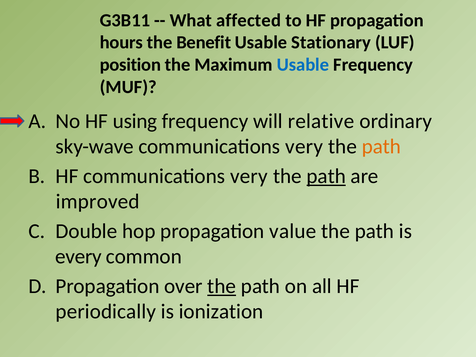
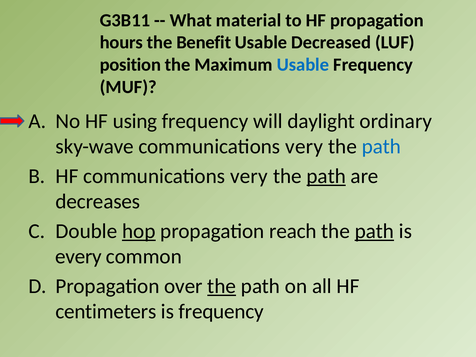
affected: affected -> material (249, 20)
Stationary: Stationary -> Decreased (331, 43)
relative: relative -> daylight (321, 121)
path colour: orange -> blue (381, 147)
improved: improved -> decreases (98, 202)
hop underline: none -> present (139, 231)
value: value -> reach (293, 231)
path underline: none -> present (374, 231)
periodically: periodically -> centimeters (106, 312)
is ionization: ionization -> frequency (221, 312)
